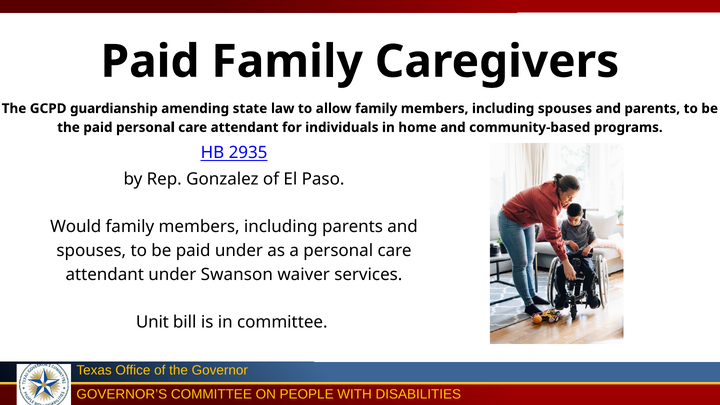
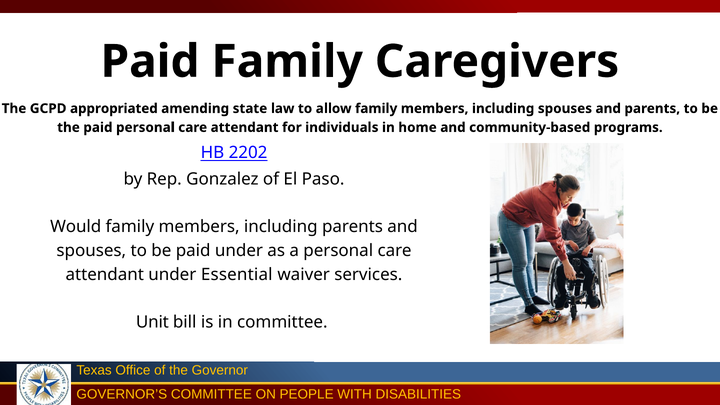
guardianship: guardianship -> appropriated (114, 109)
2935: 2935 -> 2202 (248, 153)
Swanson: Swanson -> Essential (237, 274)
